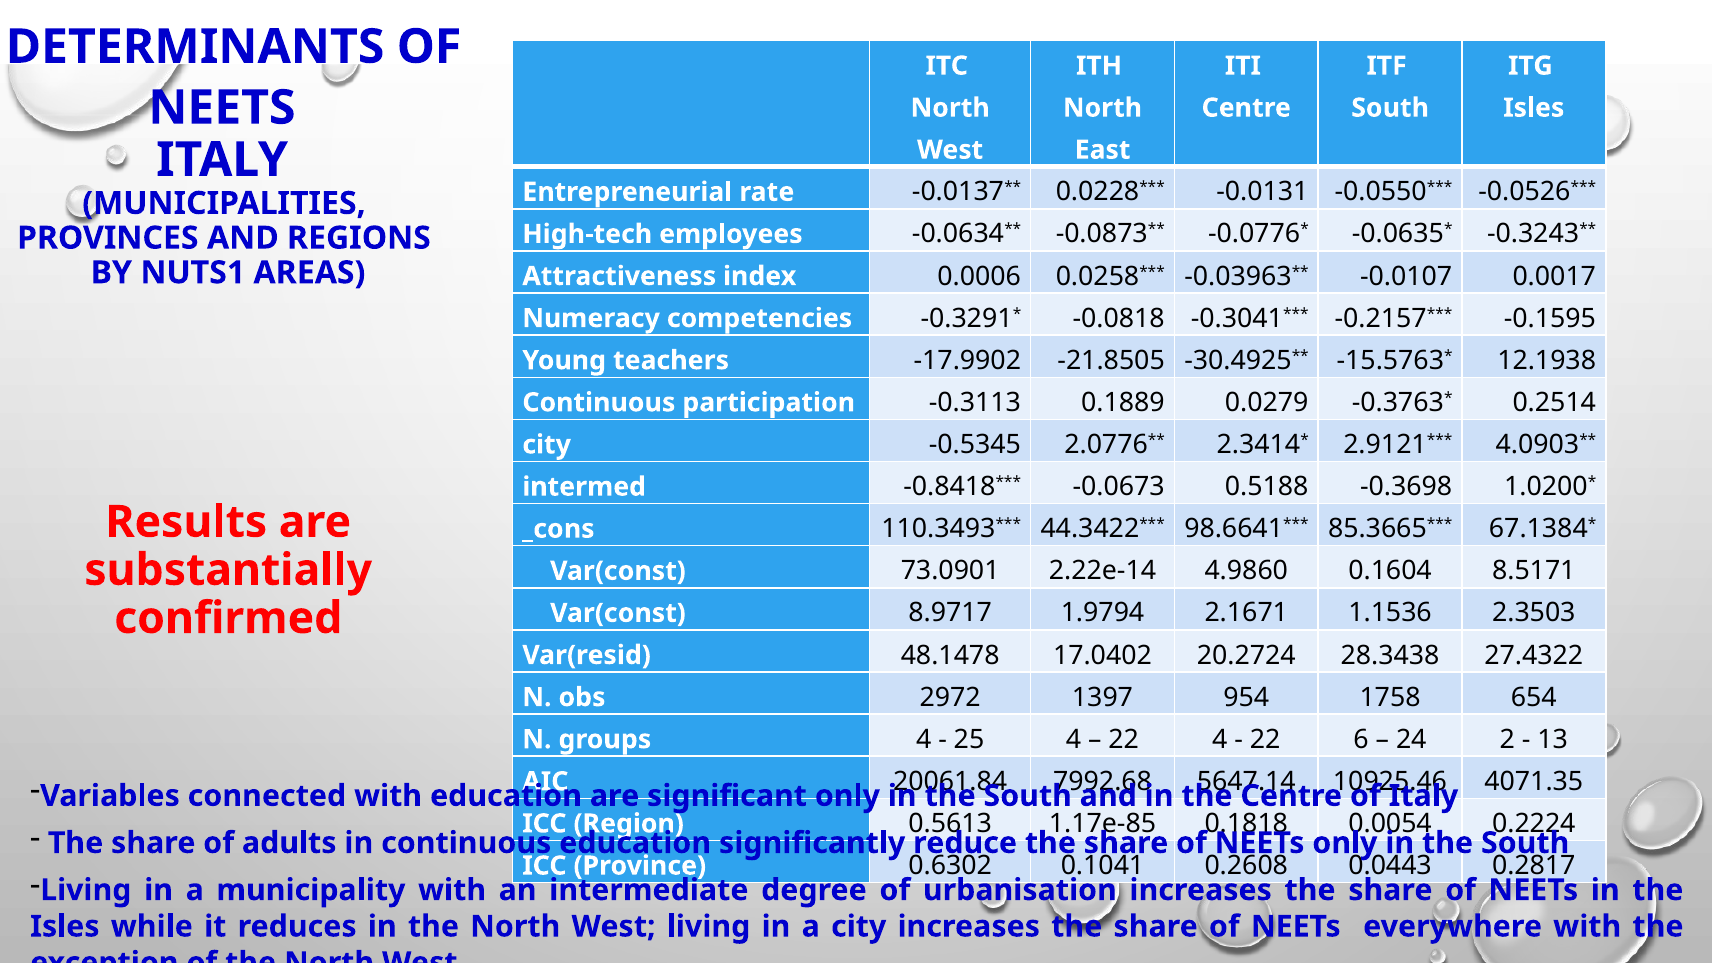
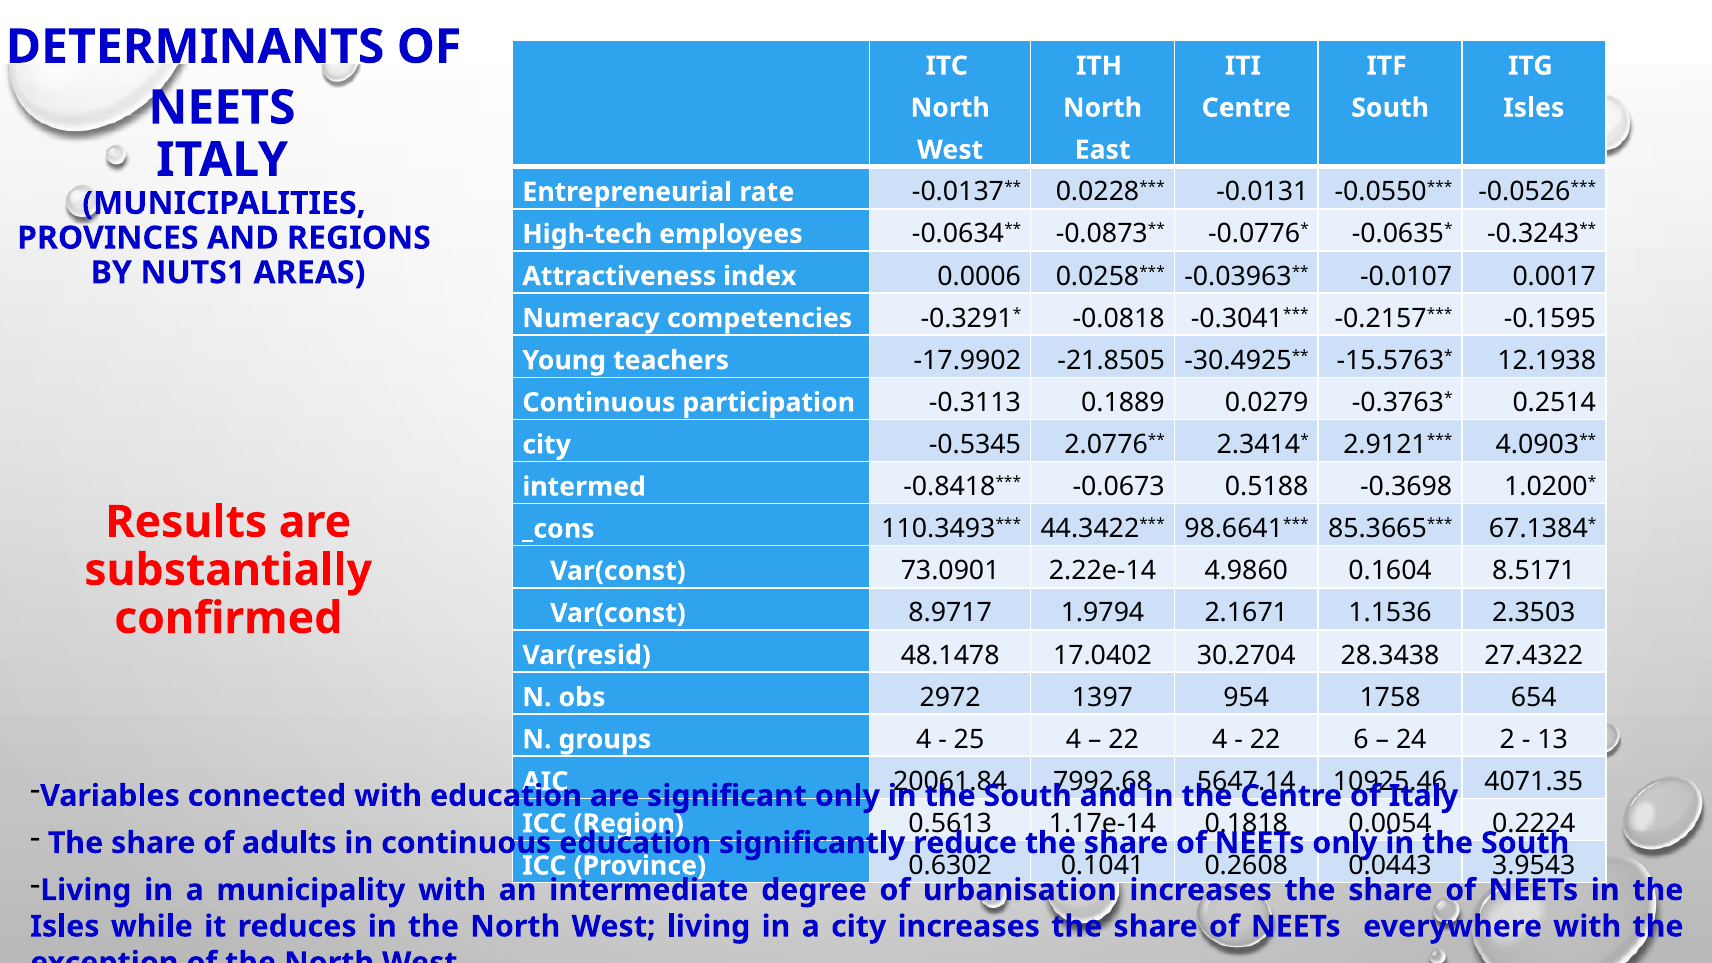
20.2724: 20.2724 -> 30.2704 (1246, 655)
1.17e-85: 1.17e-85 -> 1.17e-14 (1103, 824)
0.2817: 0.2817 -> 3.9543 (1534, 866)
